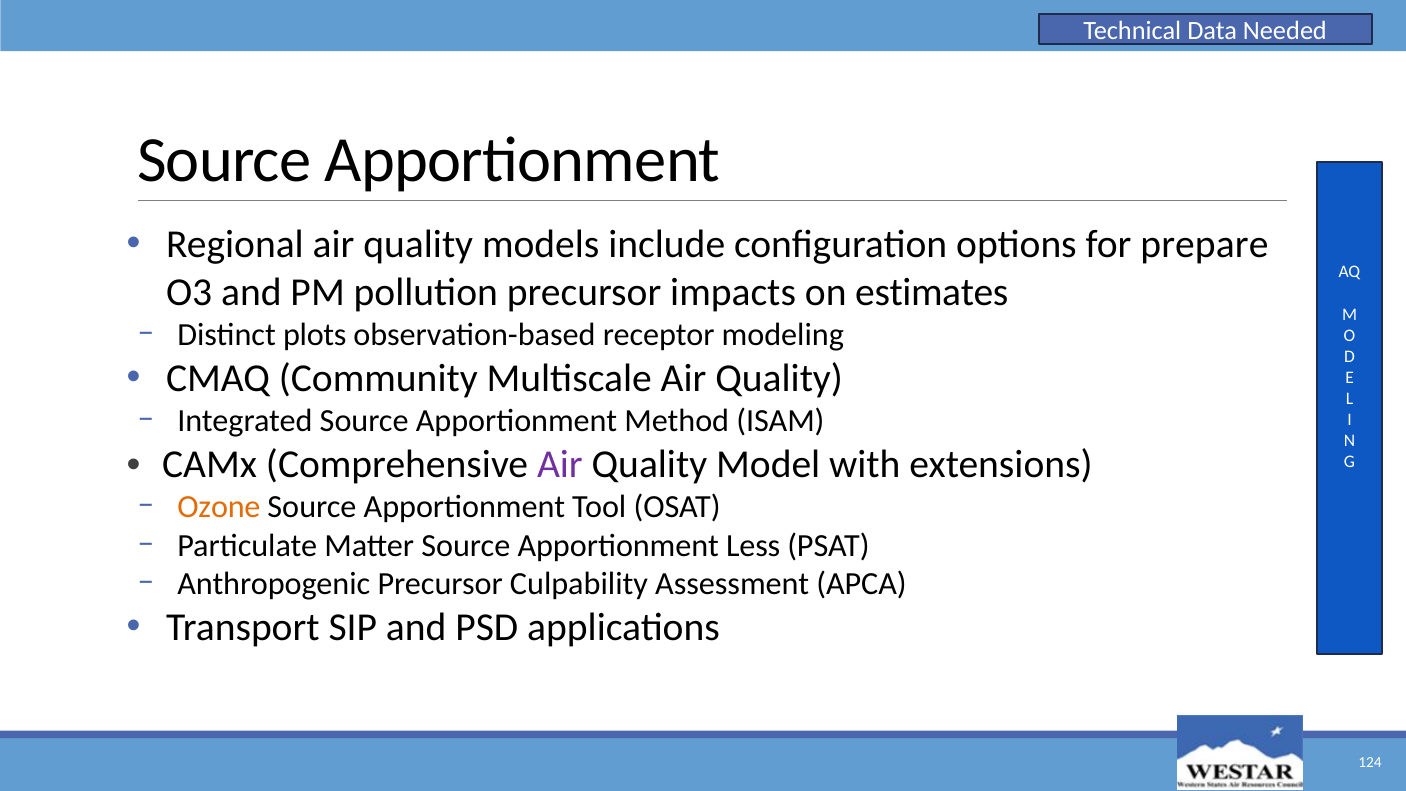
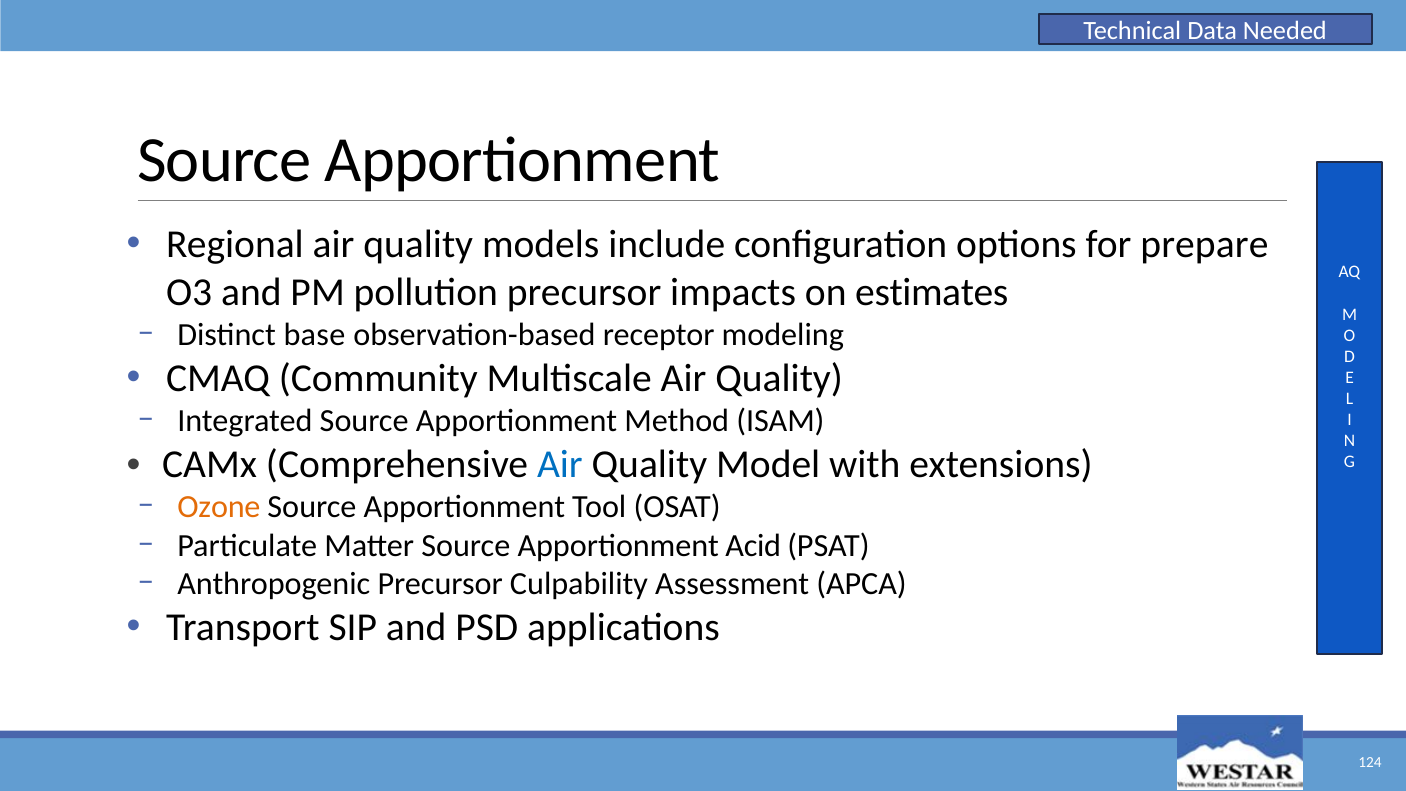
plots: plots -> base (314, 335)
Air colour: purple -> blue (560, 464)
Less: Less -> Acid (753, 545)
